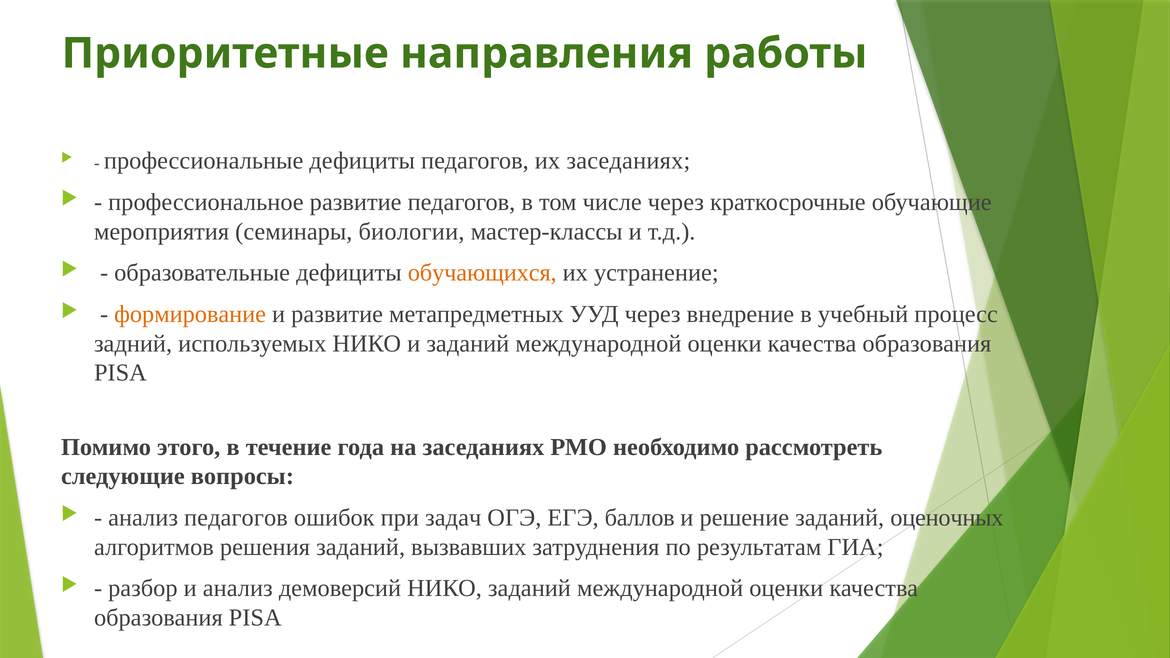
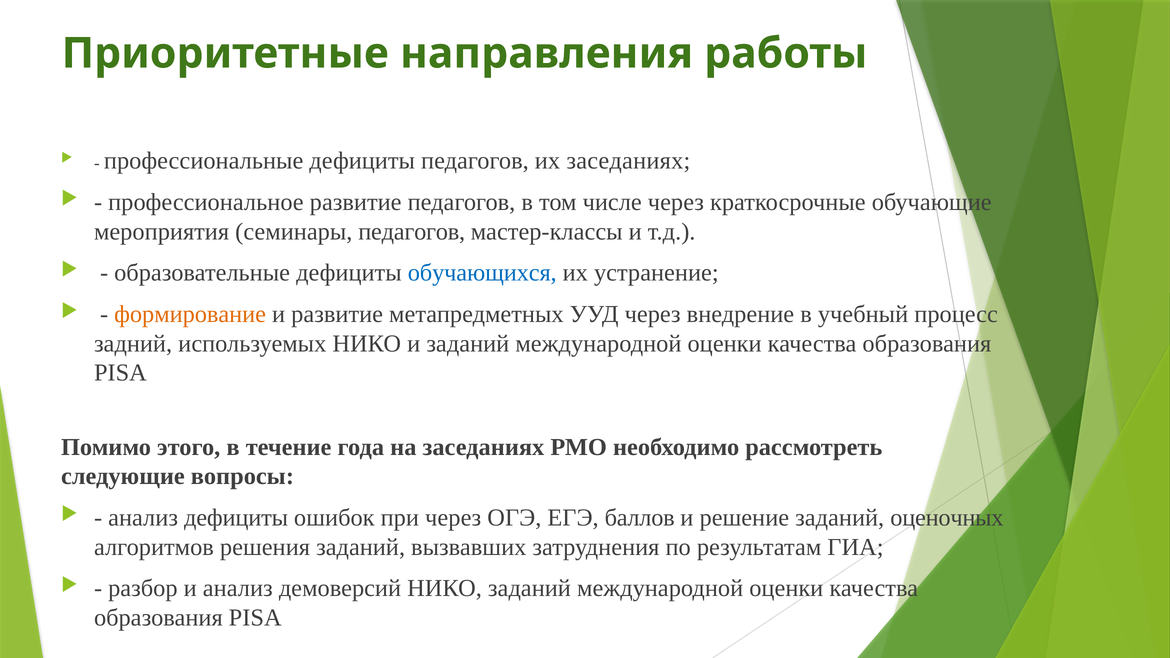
семинары биологии: биологии -> педагогов (412, 232)
обучающихся colour: orange -> blue (482, 273)
анализ педагогов: педагогов -> дефициты (236, 518)
при задач: задач -> через (453, 518)
